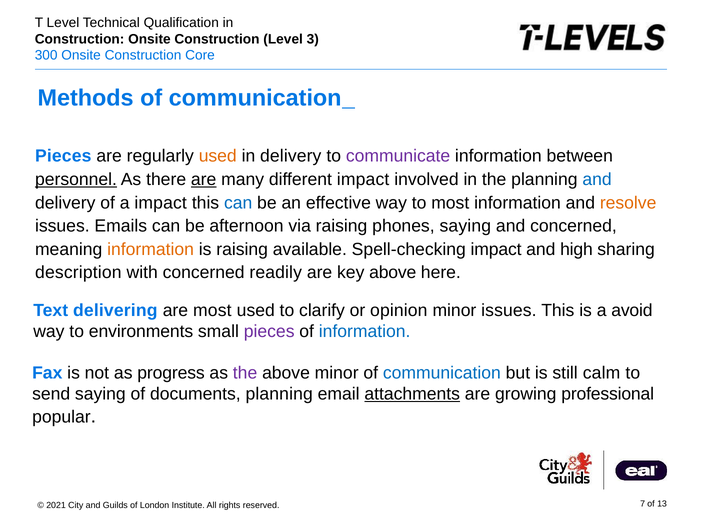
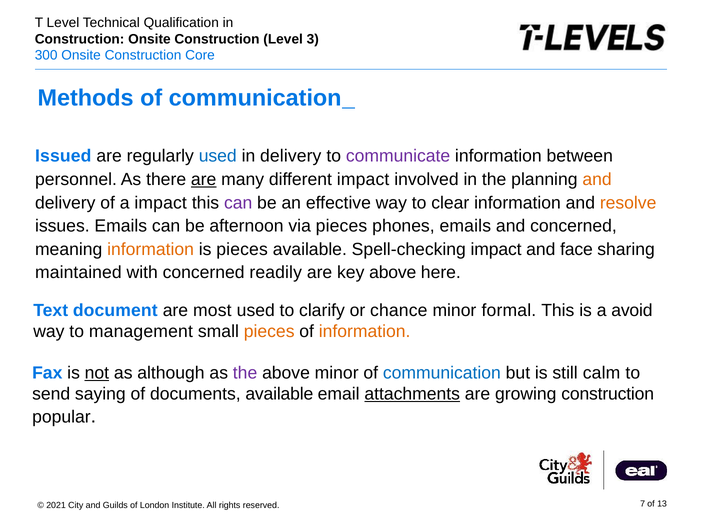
Pieces: Pieces -> Issued (63, 156)
used colour: orange -> blue (218, 156)
personnel underline: present -> none (76, 179)
and colour: blue -> orange (597, 179)
can colour: blue -> purple (238, 203)
to most: most -> clear (450, 203)
via raising: raising -> pieces (341, 226)
phones saying: saying -> emails (465, 226)
is raising: raising -> pieces (242, 249)
high: high -> face (576, 249)
description: description -> maintained (78, 272)
delivering: delivering -> document (115, 310)
opinion: opinion -> chance (399, 310)
minor issues: issues -> formal (509, 310)
environments: environments -> management (141, 331)
pieces colour: purple -> orange (269, 331)
information colour: blue -> orange (365, 331)
not underline: none -> present (97, 373)
progress: progress -> although (171, 373)
documents planning: planning -> available (279, 394)
growing professional: professional -> construction (608, 394)
